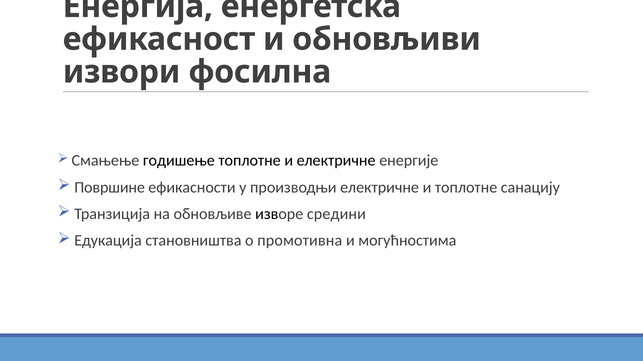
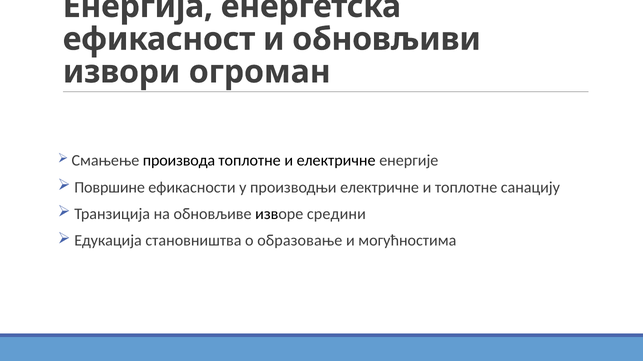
фосилна: фосилна -> огроман (260, 72)
годишење: годишење -> производа (179, 161)
промотивна: промотивна -> образовање (300, 241)
